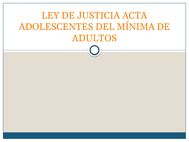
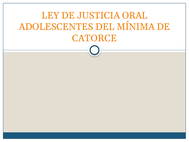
ACTA: ACTA -> ORAL (135, 15)
ADULTOS: ADULTOS -> CATORCE (94, 38)
